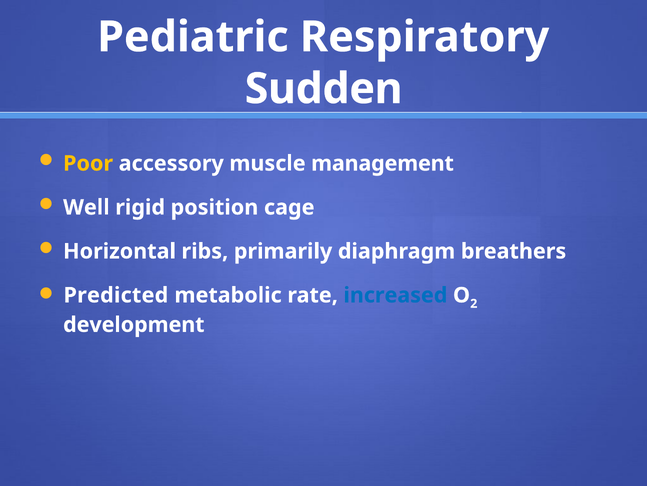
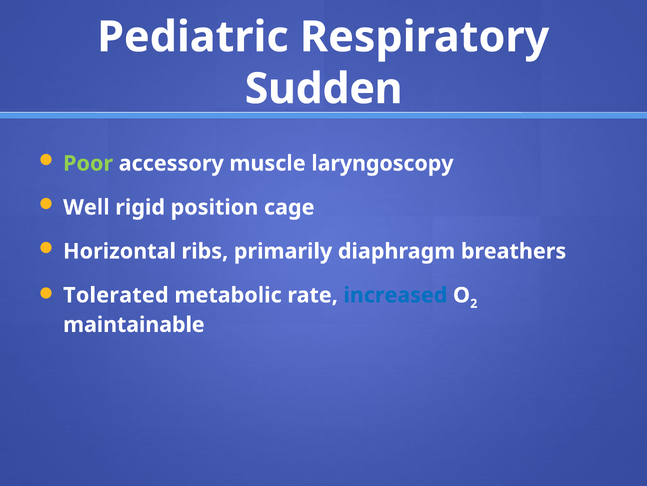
Poor colour: yellow -> light green (88, 163)
management: management -> laryngoscopy (382, 163)
Predicted: Predicted -> Tolerated (116, 295)
development: development -> maintainable (134, 324)
